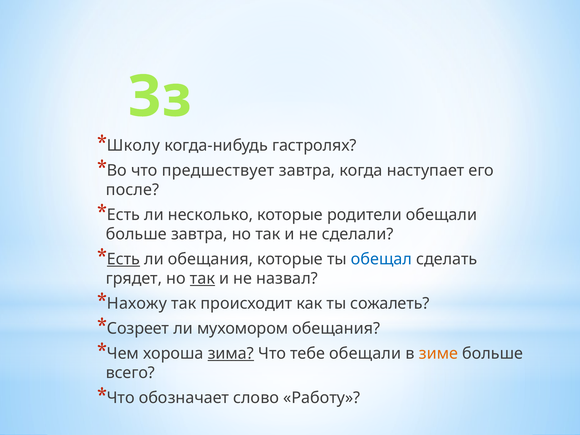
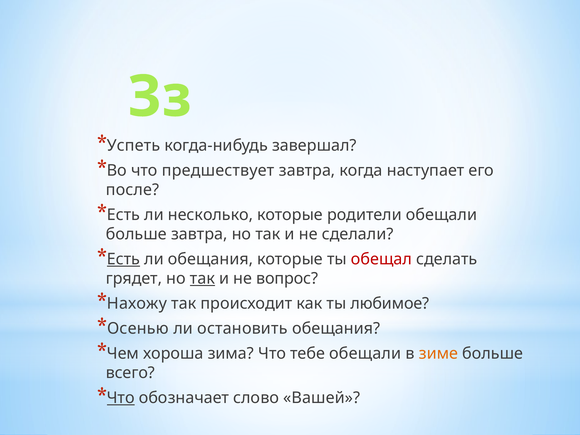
Школу: Школу -> Успеть (133, 146)
гастролях: гастролях -> завершал (314, 146)
обещал colour: blue -> red (381, 259)
назвал: назвал -> вопрос (287, 279)
сожалеть: сожалеть -> любимое (390, 304)
Созреет: Созреет -> Осенью (138, 329)
мухомором: мухомором -> остановить (242, 329)
зима underline: present -> none (231, 354)
Что underline: none -> present (121, 398)
Работу: Работу -> Вашей (322, 398)
